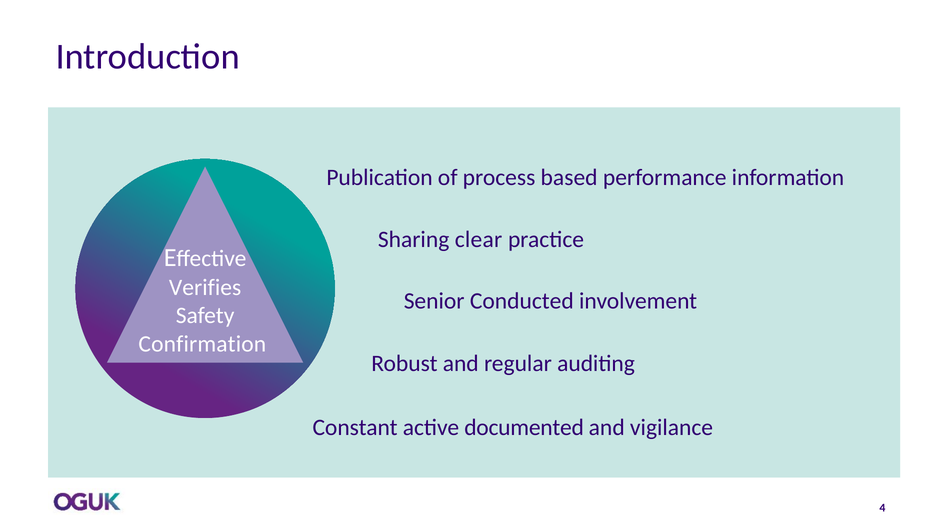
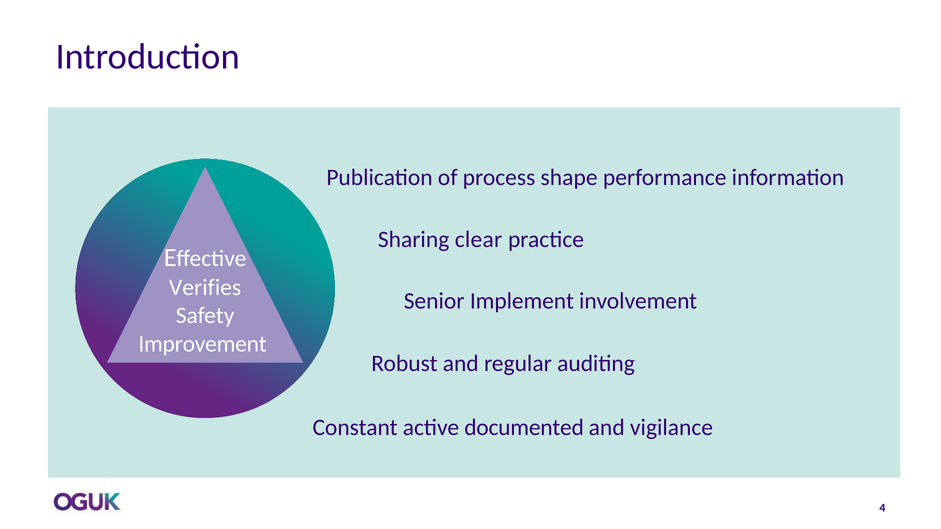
based: based -> shape (569, 178)
Conducted: Conducted -> Implement (522, 301)
Confirmation: Confirmation -> Improvement (203, 344)
